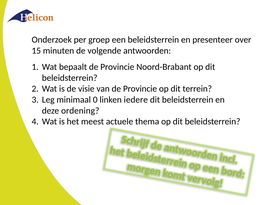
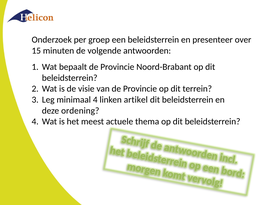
minimaal 0: 0 -> 4 (95, 100)
iedere: iedere -> artikel (136, 100)
